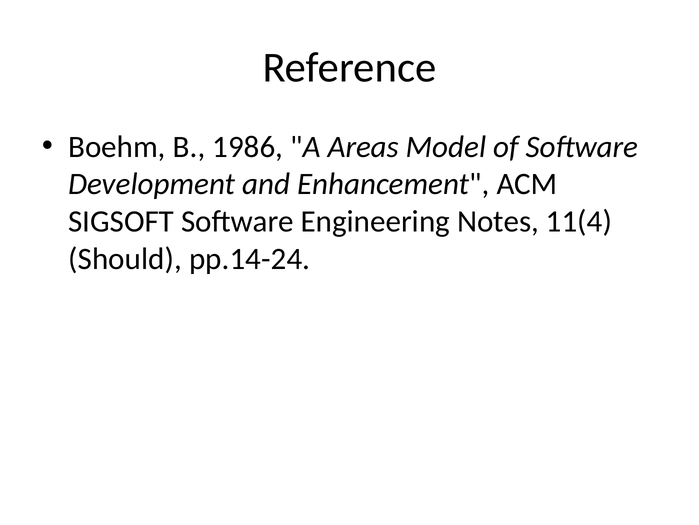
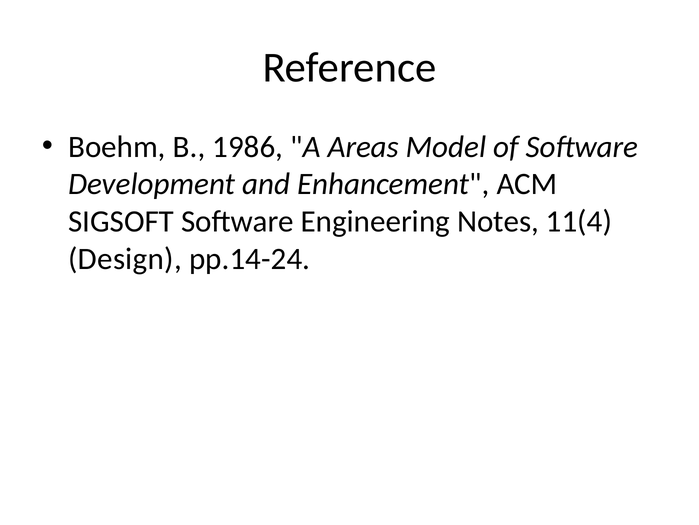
Should: Should -> Design (125, 259)
